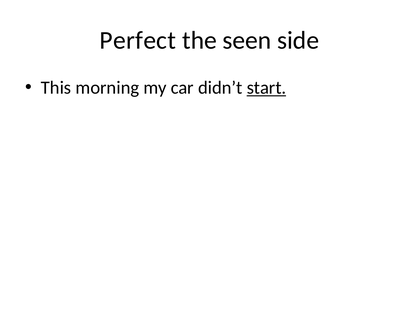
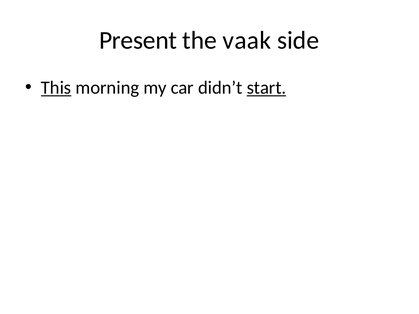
Perfect: Perfect -> Present (138, 41)
seen: seen -> vaak (247, 41)
This underline: none -> present (56, 88)
